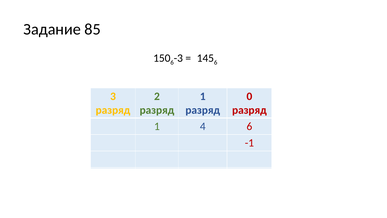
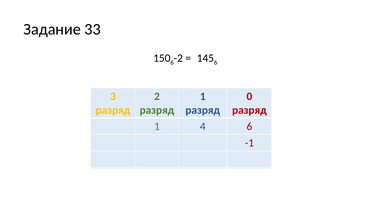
85: 85 -> 33 (93, 29)
-3: -3 -> -2 (178, 58)
